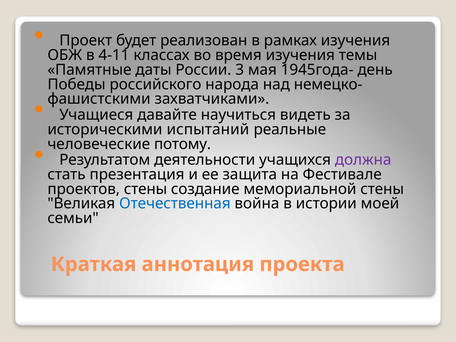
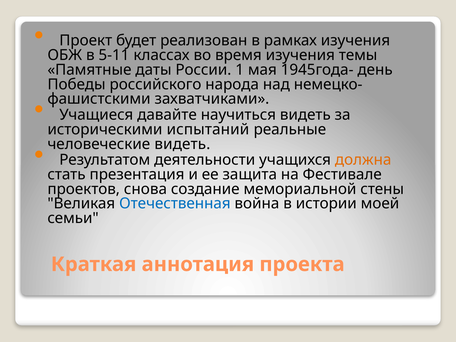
4-11: 4-11 -> 5-11 (114, 55)
3: 3 -> 1 (240, 70)
человеческие потому: потому -> видеть (182, 144)
должна colour: purple -> orange (363, 160)
проектов стены: стены -> снова (145, 189)
